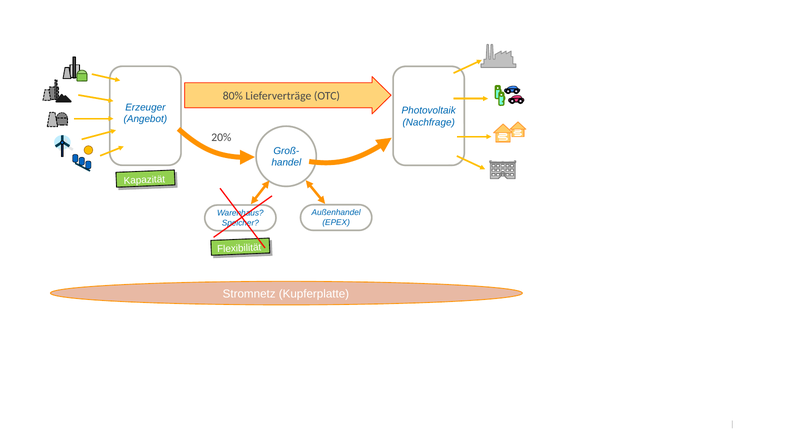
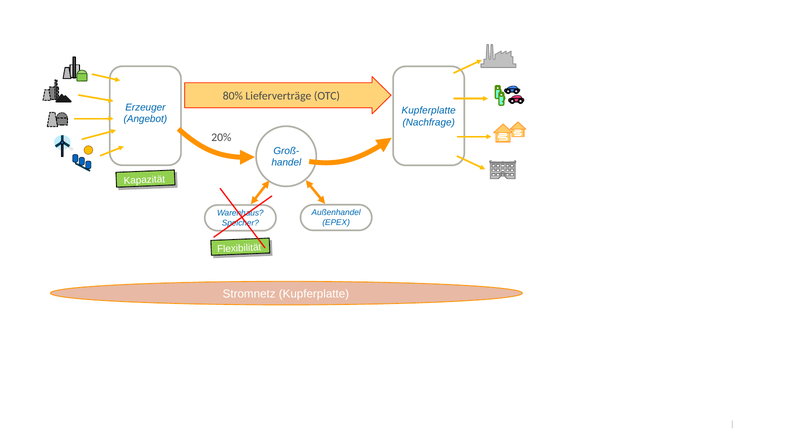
Photovoltaik: Photovoltaik -> Kupferplatte (429, 111)
